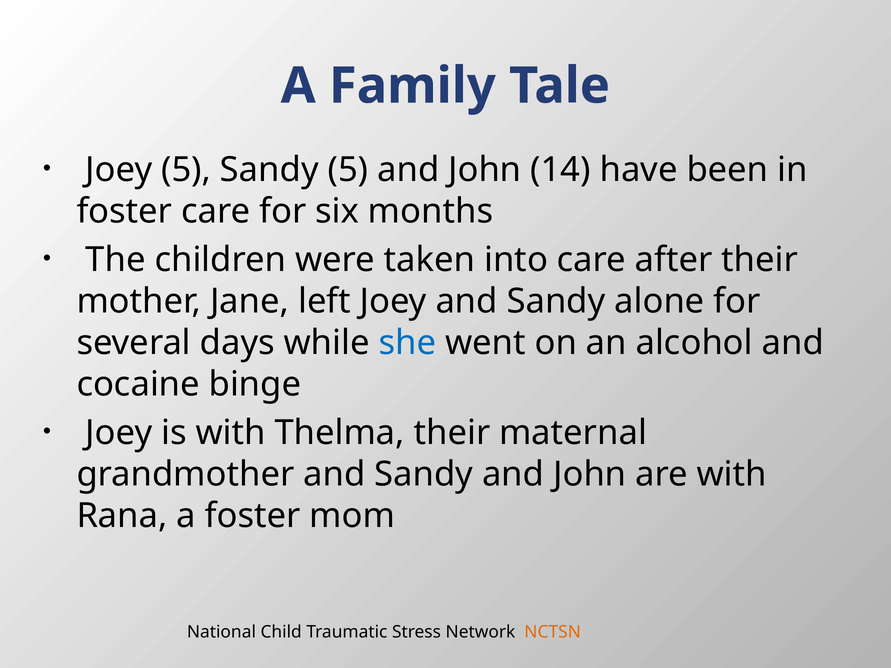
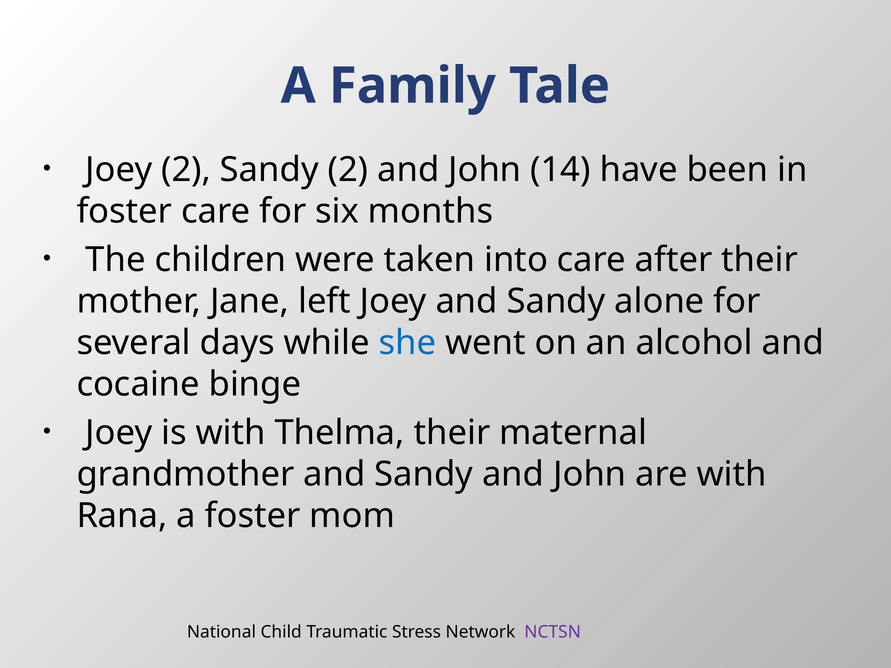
Joey 5: 5 -> 2 (186, 170)
Sandy 5: 5 -> 2 (348, 170)
NCTSN colour: orange -> purple (553, 632)
